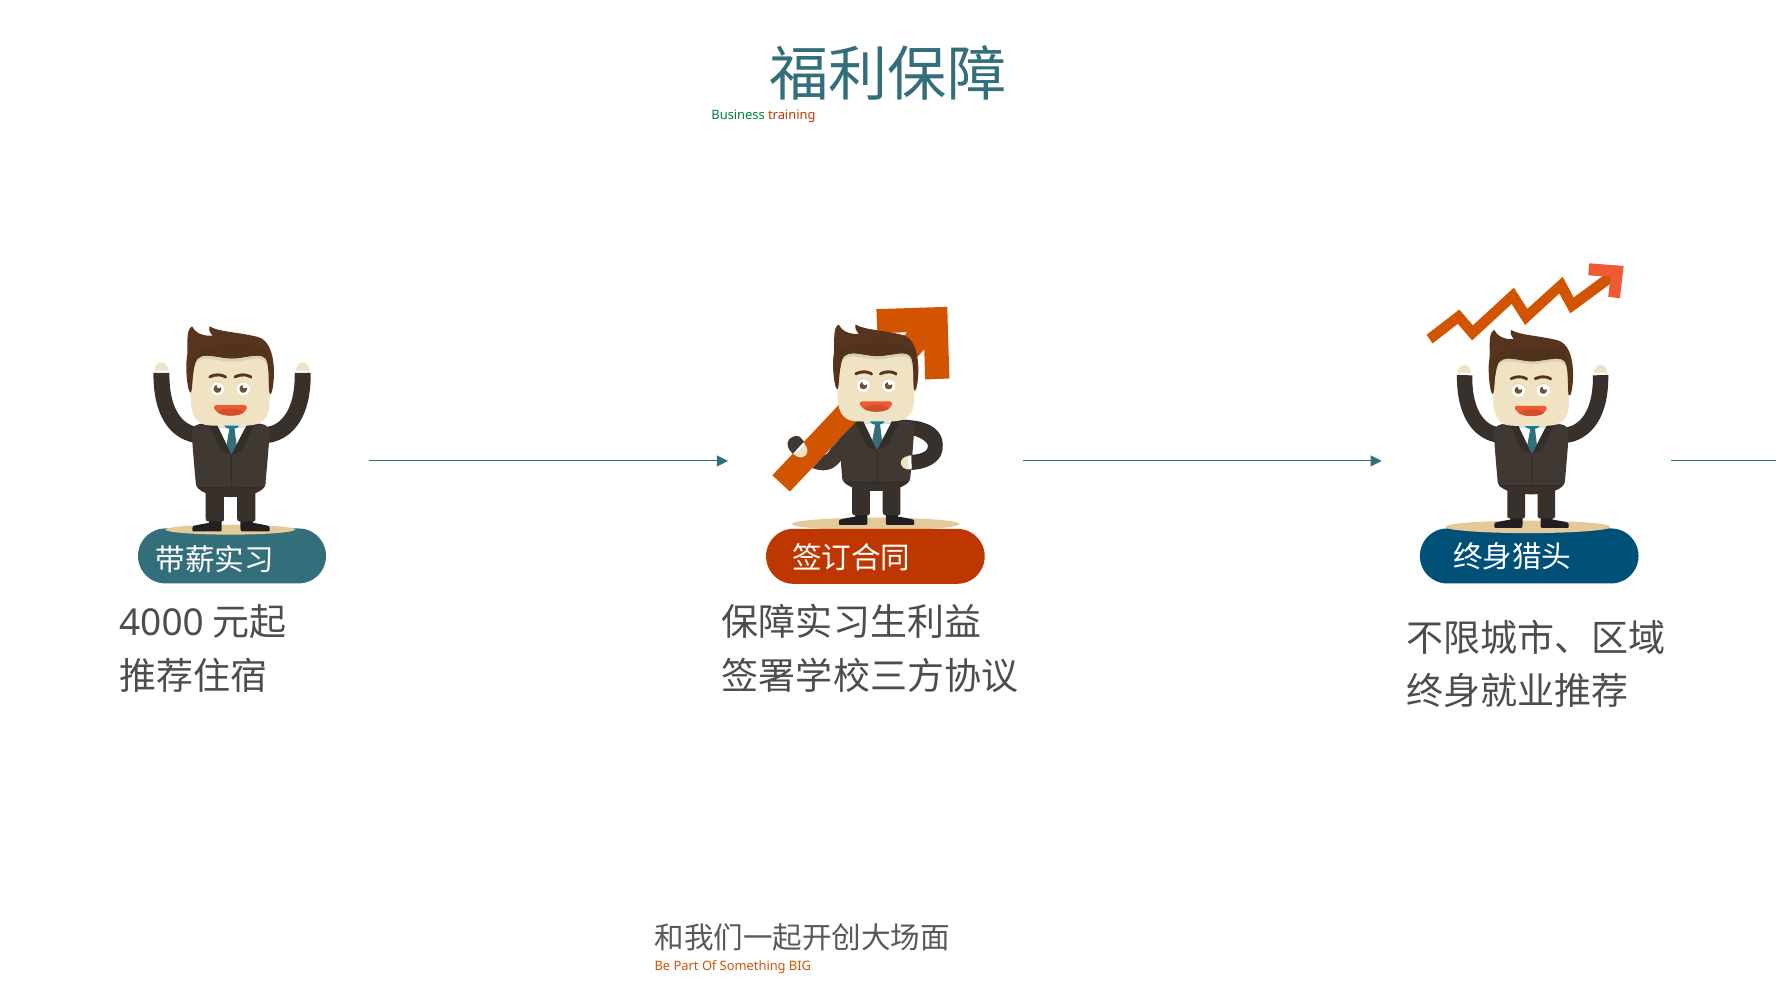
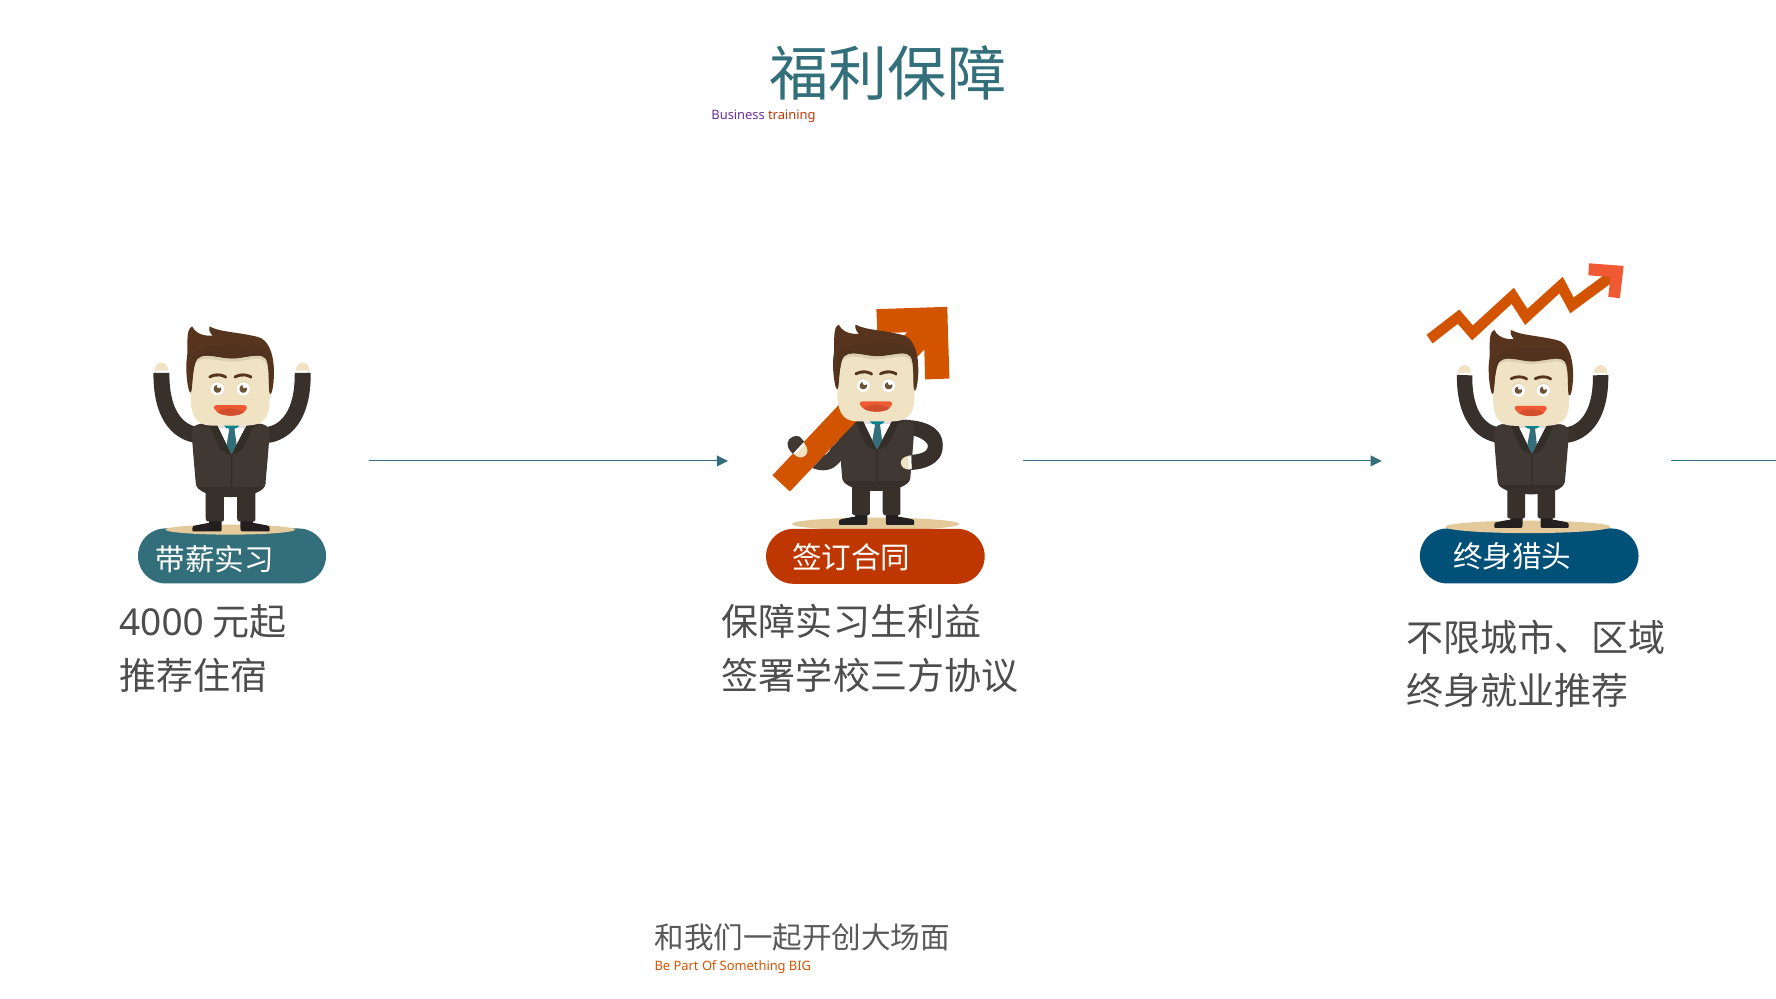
Business colour: green -> purple (738, 115)
